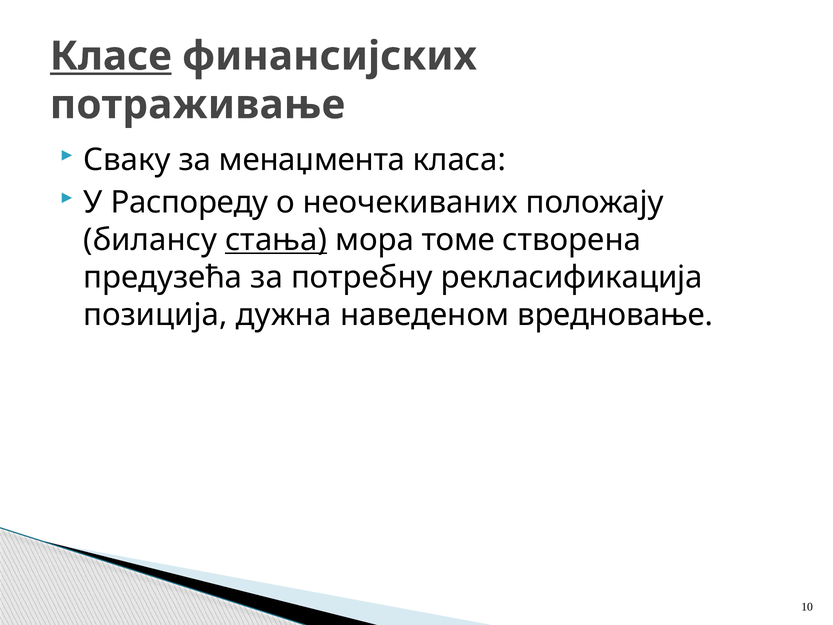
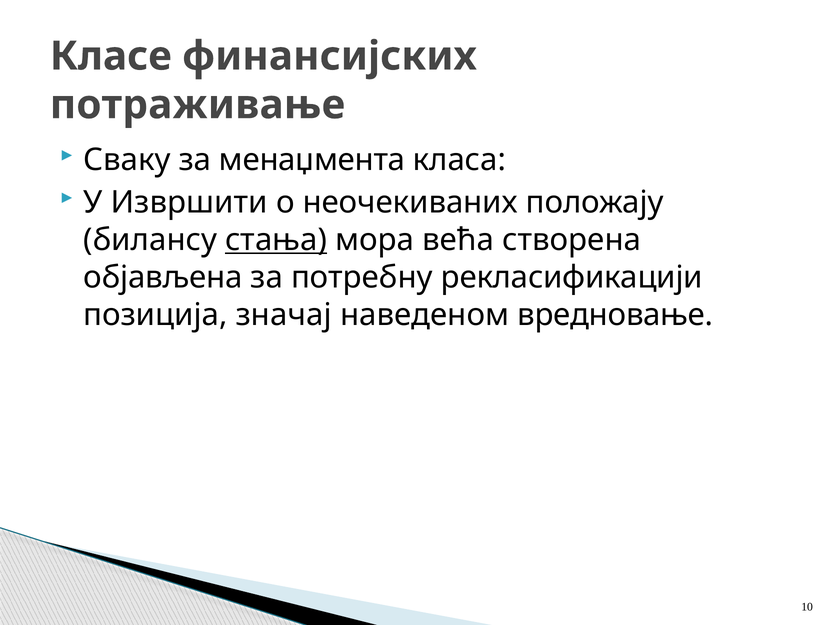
Класе underline: present -> none (111, 56)
Распореду: Распореду -> Извршити (189, 202)
томе: томе -> већа (458, 240)
предузећа: предузећа -> објављена (163, 277)
рекласификација: рекласификација -> рекласификацији (572, 277)
дужна: дужна -> значај (284, 315)
